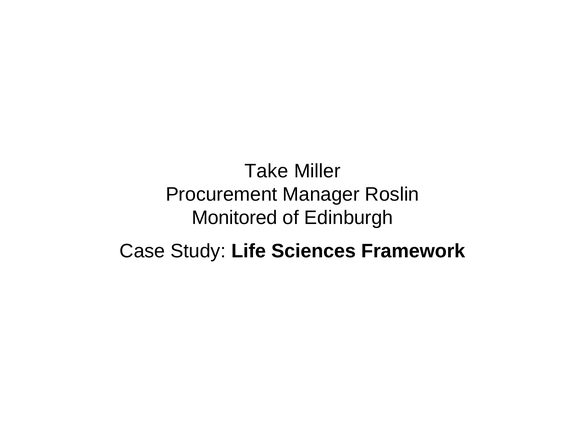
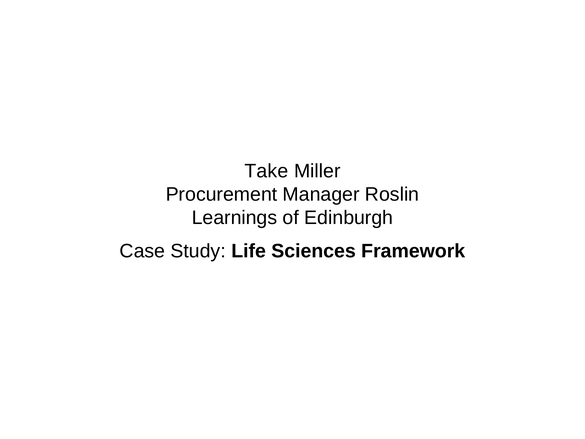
Monitored: Monitored -> Learnings (234, 218)
